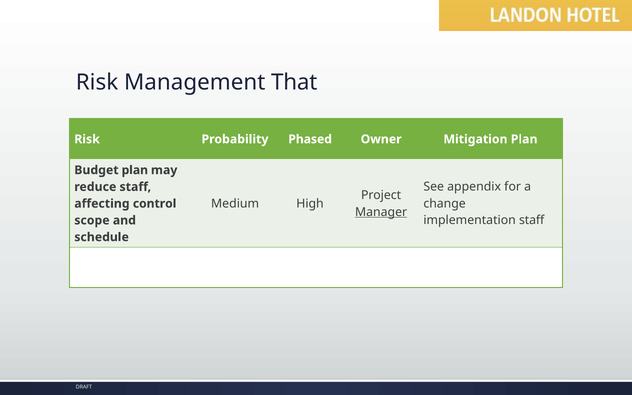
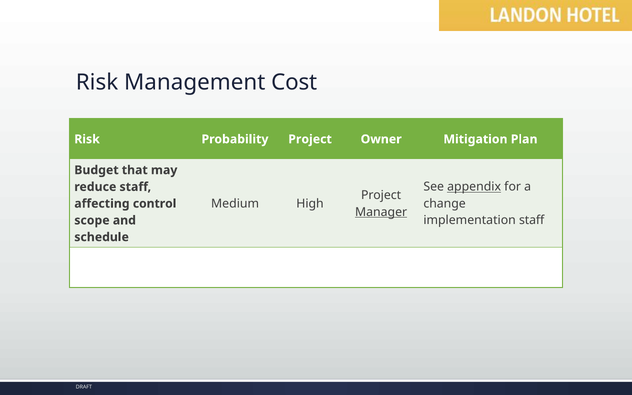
That: That -> Cost (294, 83)
Probability Phased: Phased -> Project (310, 139)
Budget plan: plan -> that (135, 170)
appendix underline: none -> present (474, 187)
